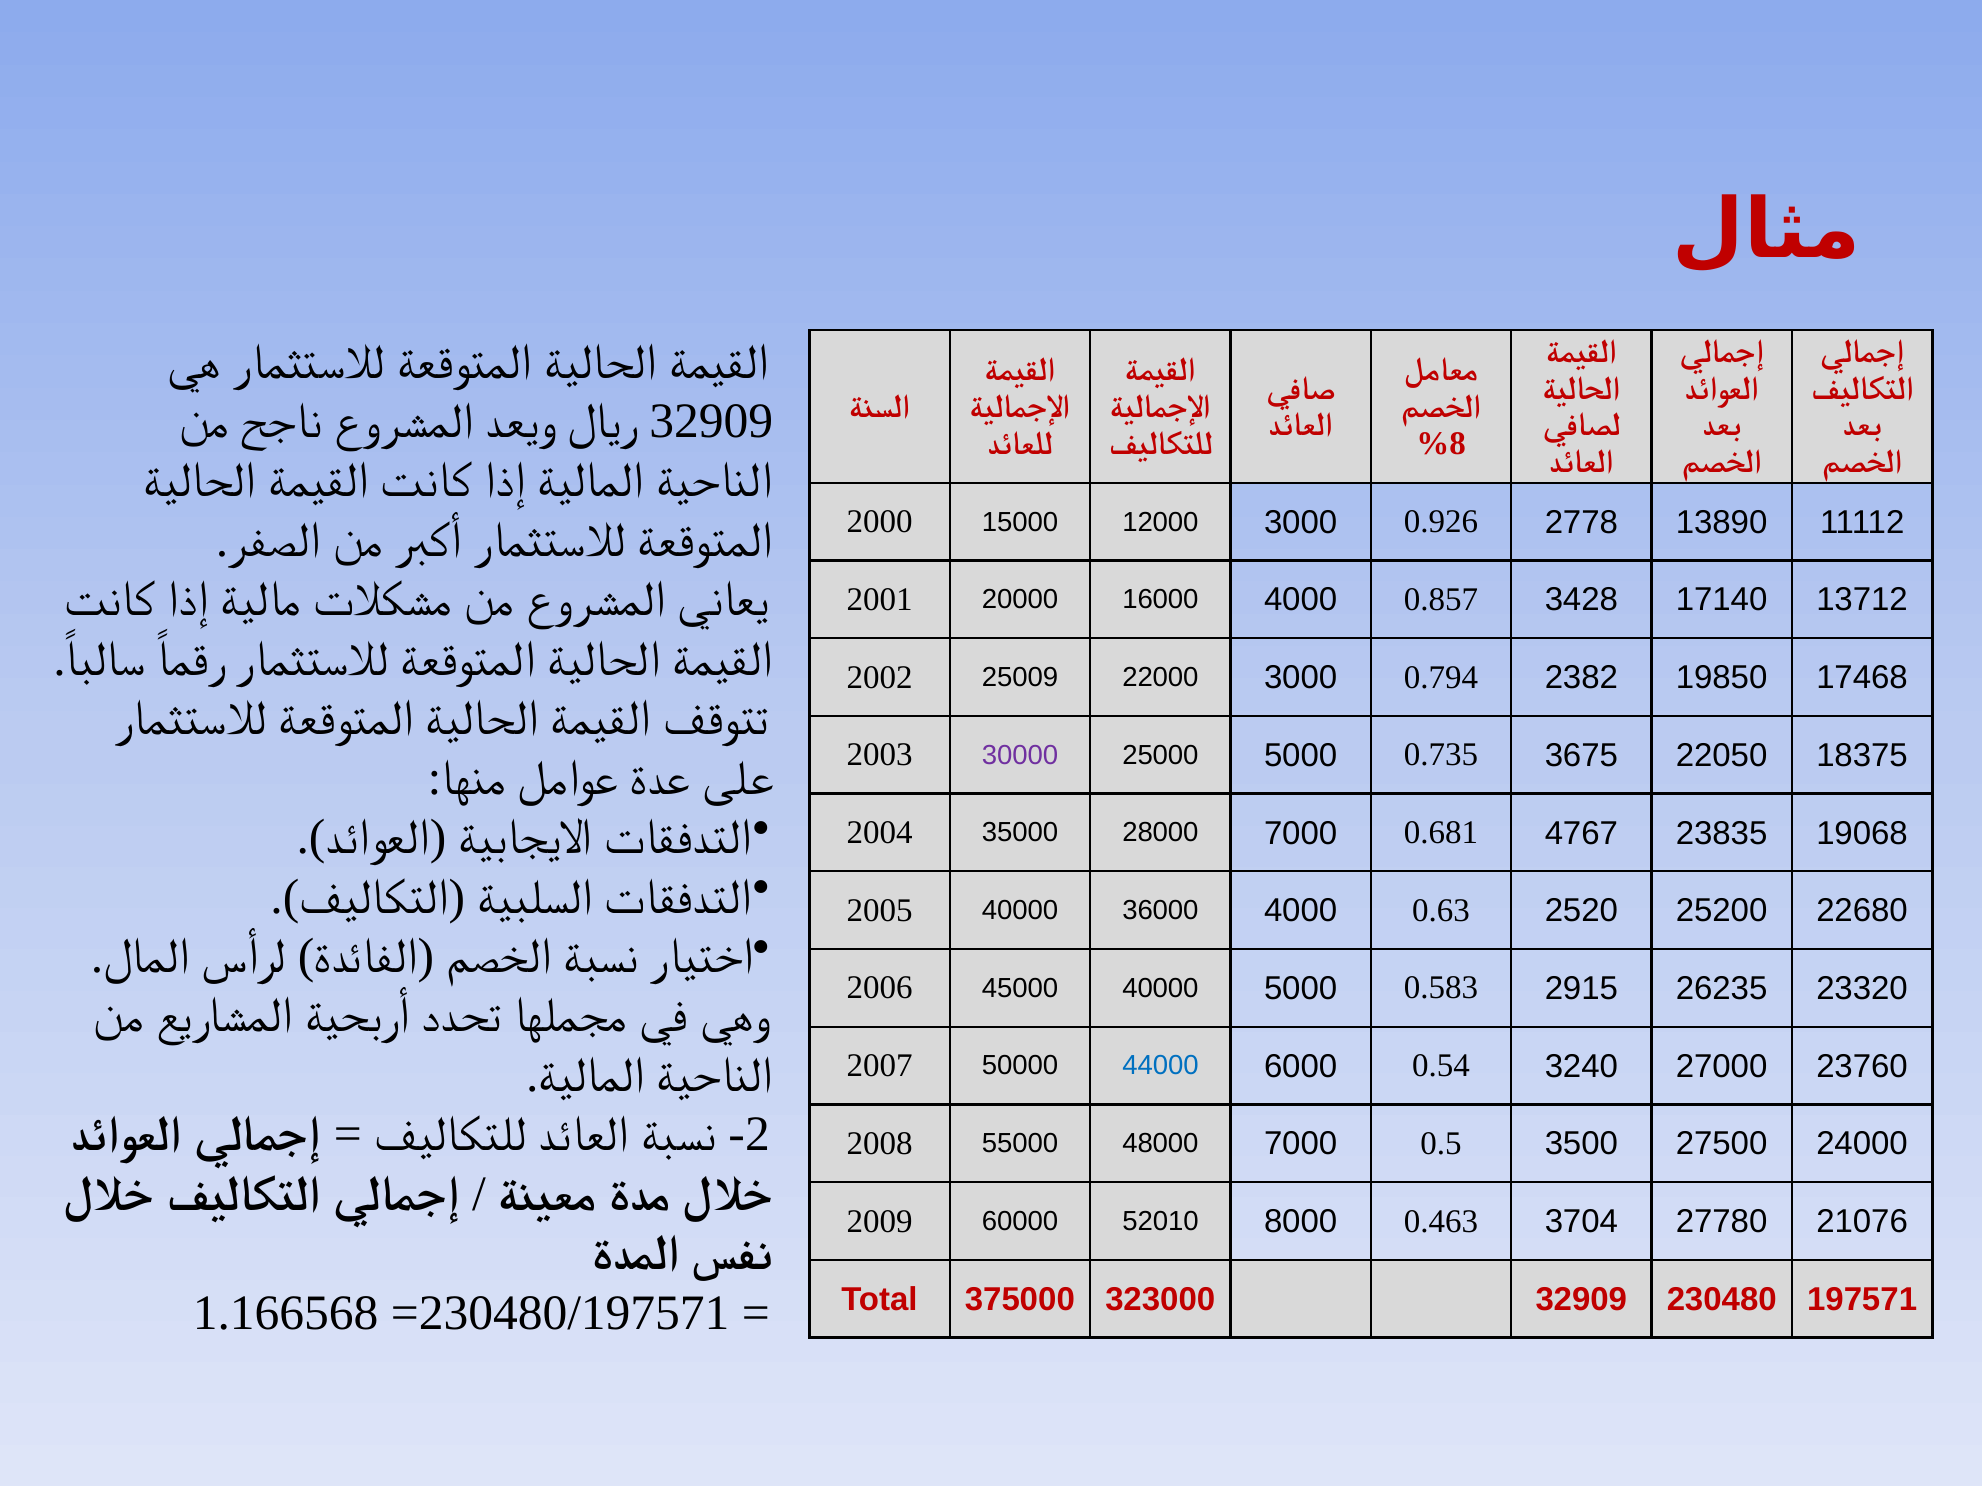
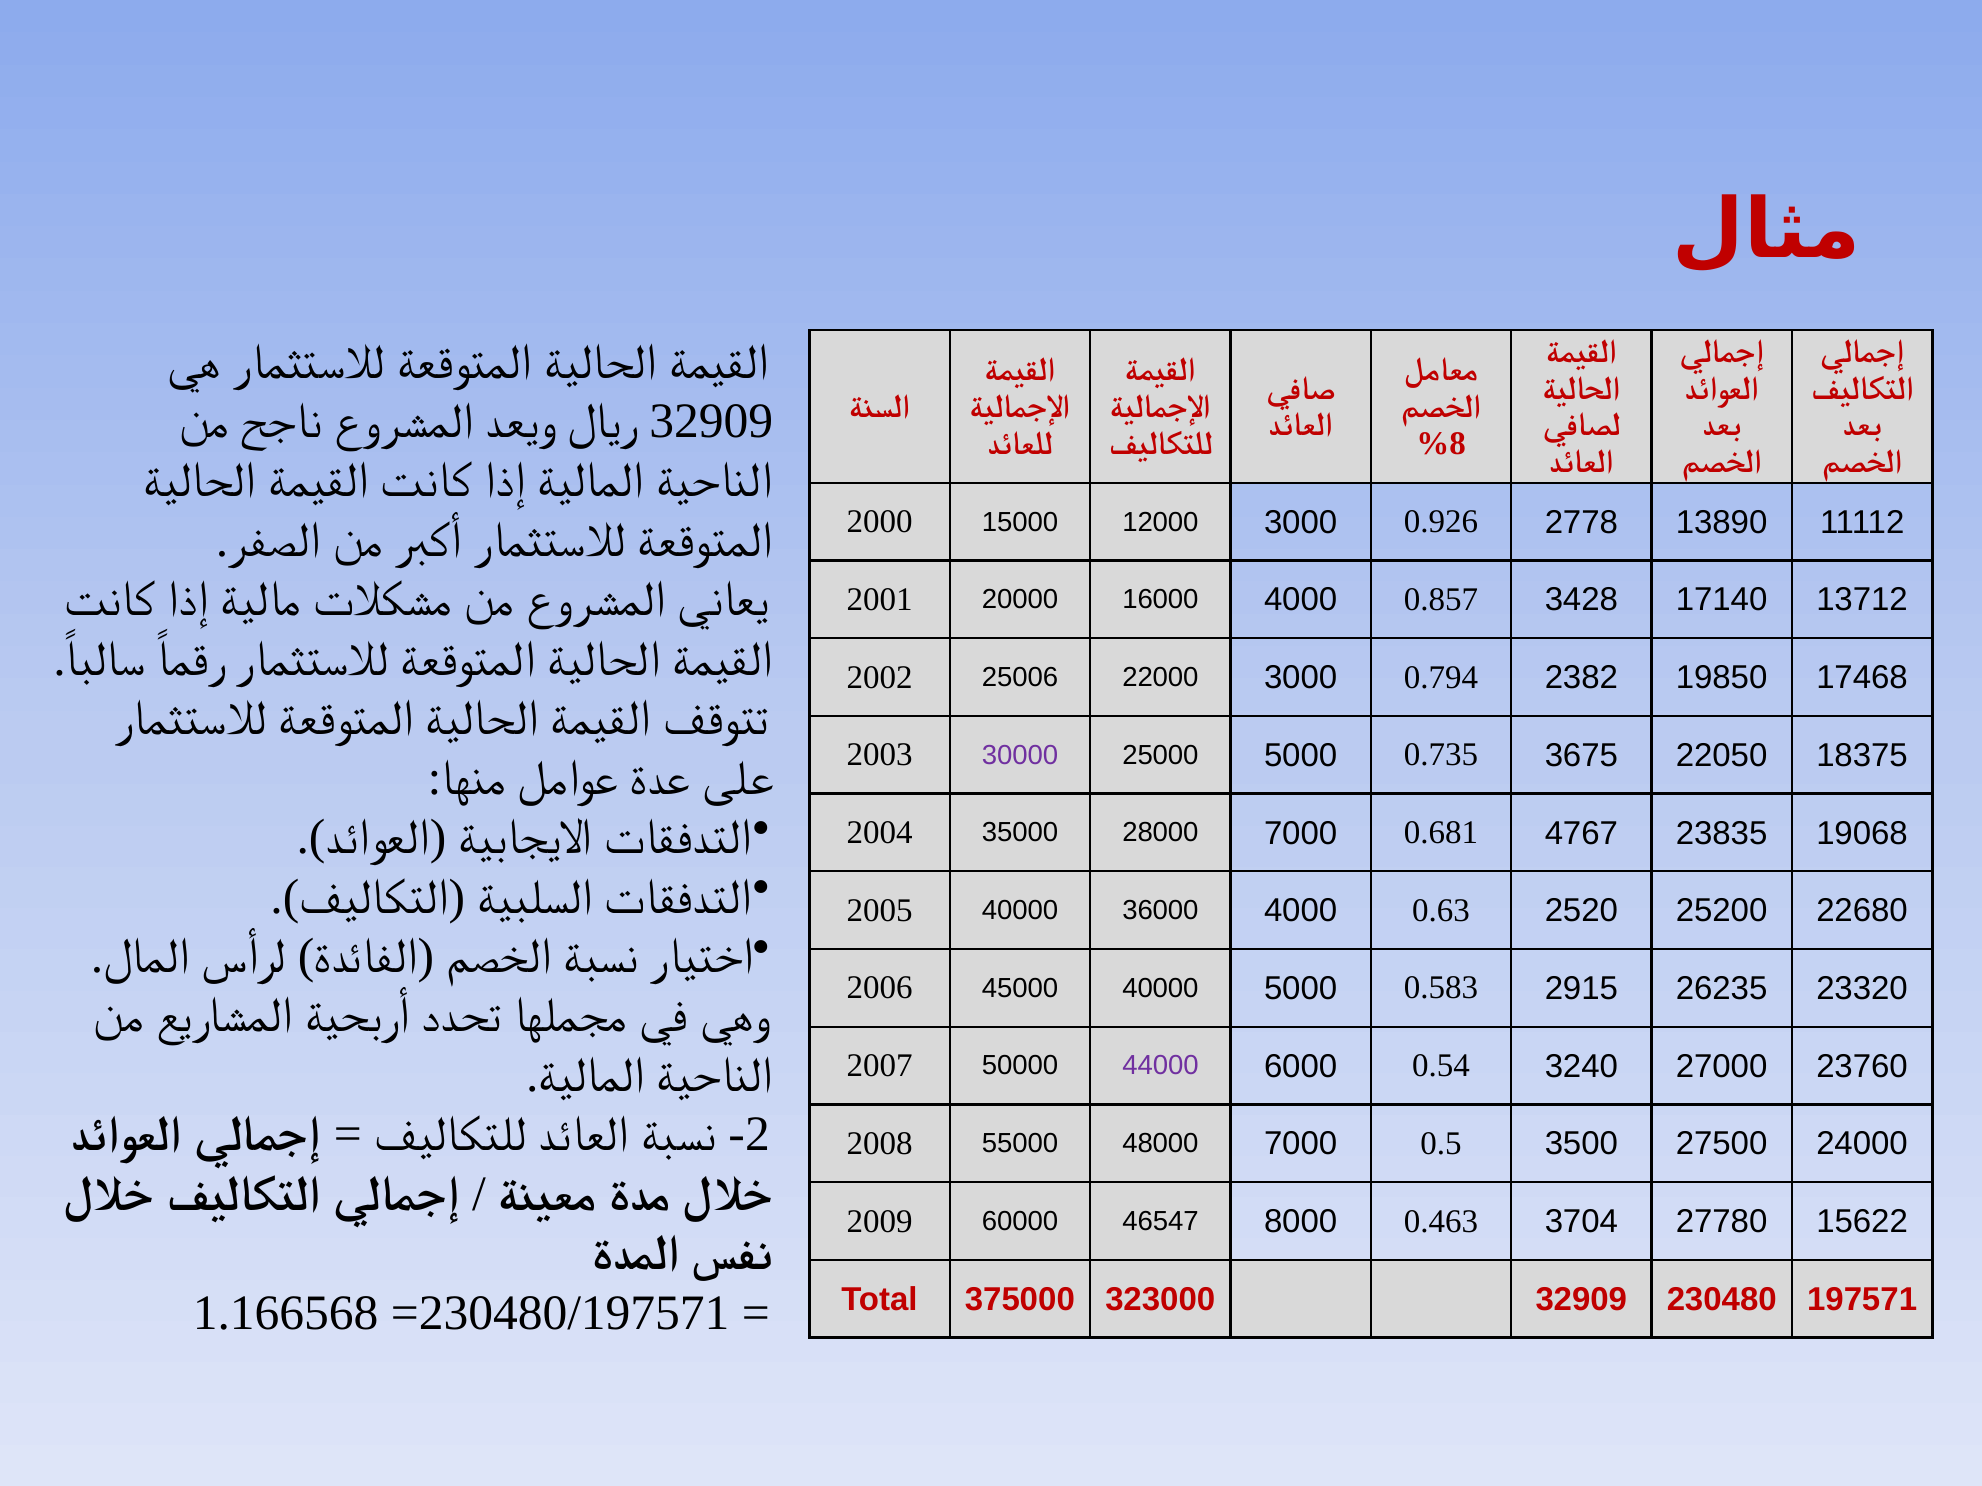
25009: 25009 -> 25006 (1020, 678)
44000 colour: blue -> purple (1160, 1066)
52010: 52010 -> 46547 (1160, 1222)
21076: 21076 -> 15622 (1862, 1222)
